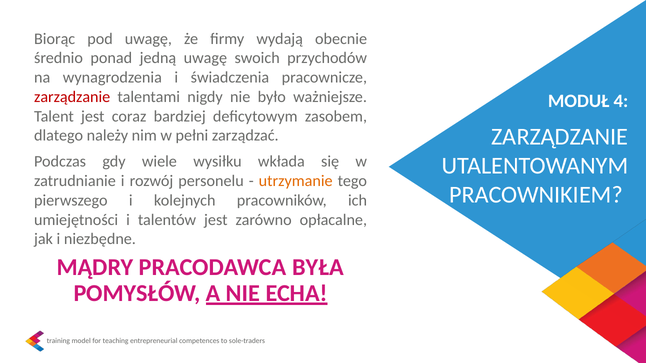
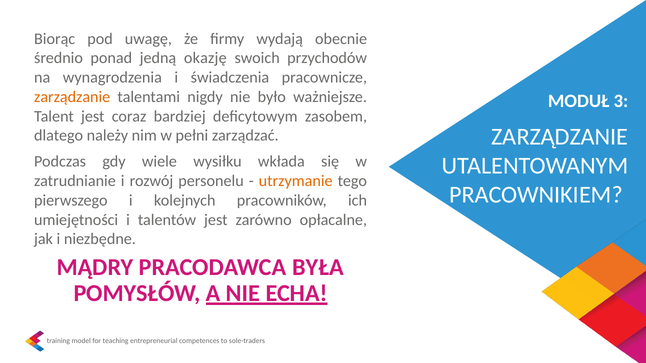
jedną uwagę: uwagę -> okazję (205, 58)
zarządzanie colour: red -> orange (72, 97)
4: 4 -> 3 (621, 101)
